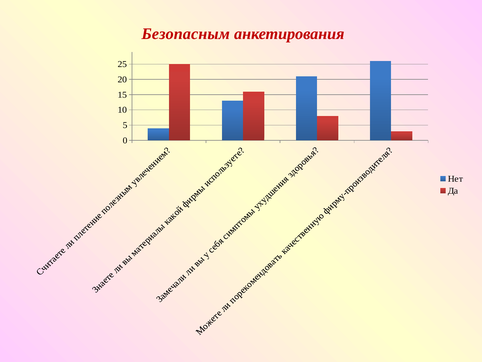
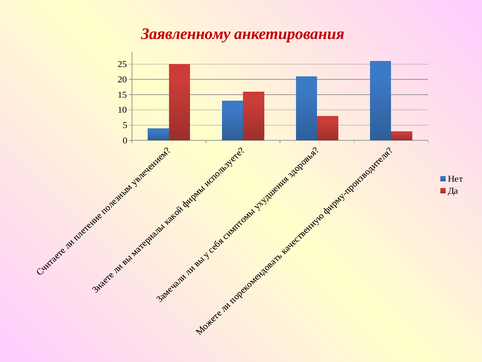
Безопасным: Безопасным -> Заявленному (186, 34)
